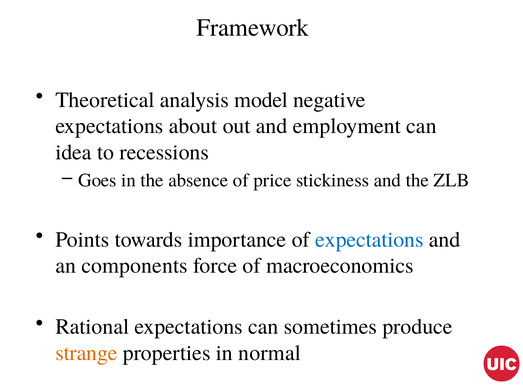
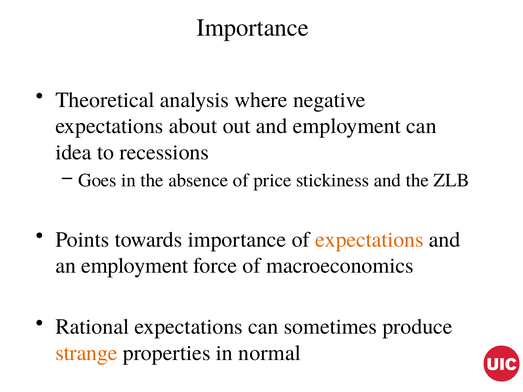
Framework: Framework -> Importance (253, 28)
model: model -> where (261, 100)
expectations colour: blue -> orange (369, 240)
an components: components -> employment (135, 266)
